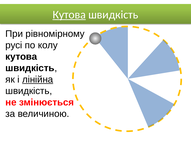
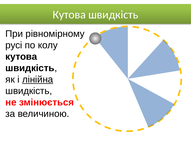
Кутова underline: present -> none (69, 15)
